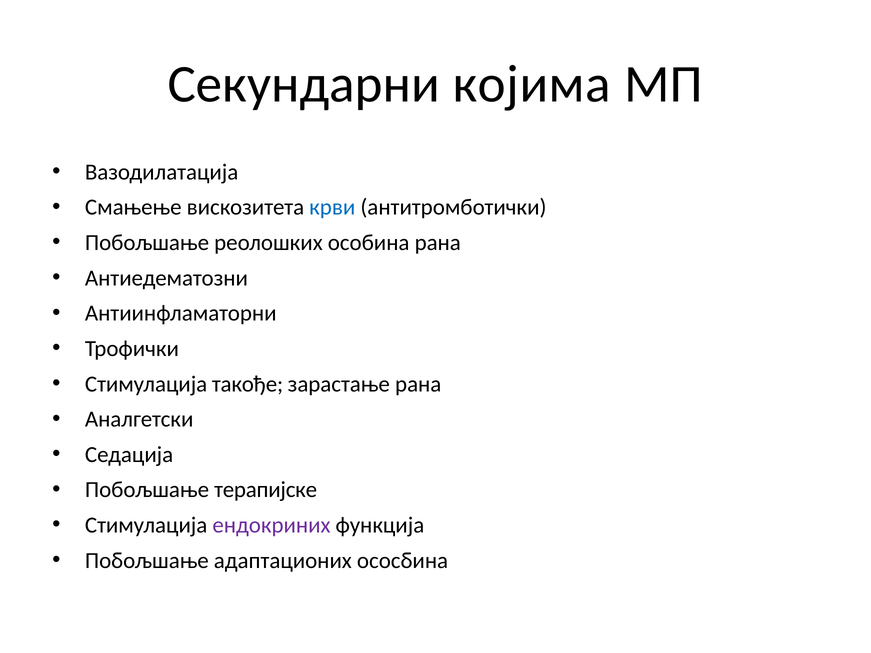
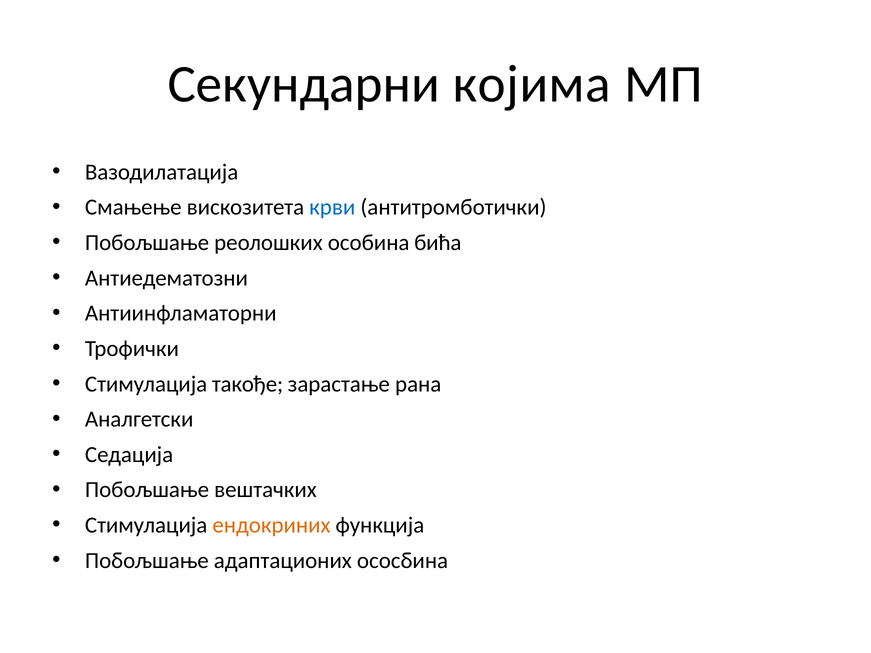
особина рана: рана -> бића (438, 243)
терапијске: терапијске -> вештачких (265, 490)
ендокриних colour: purple -> orange (271, 525)
